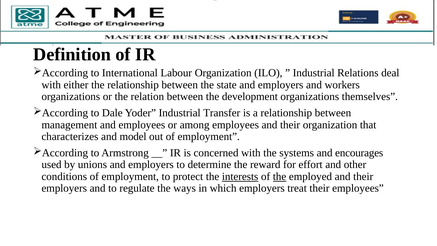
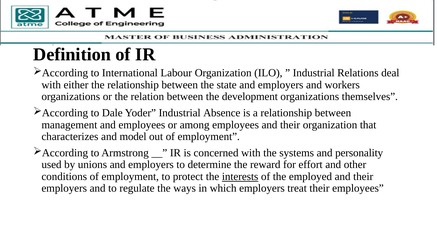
Transfer: Transfer -> Absence (222, 113)
encourages: encourages -> personality (359, 153)
the underline: present -> none (280, 176)
